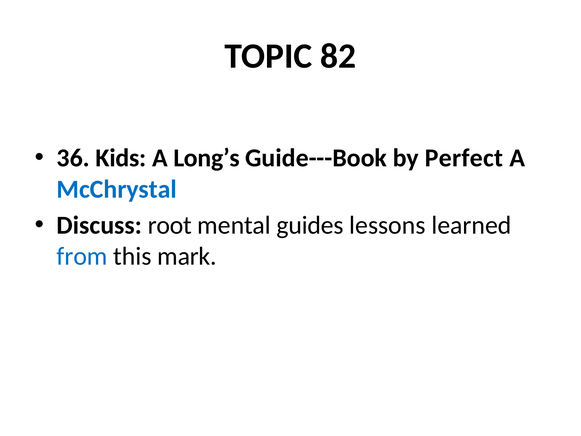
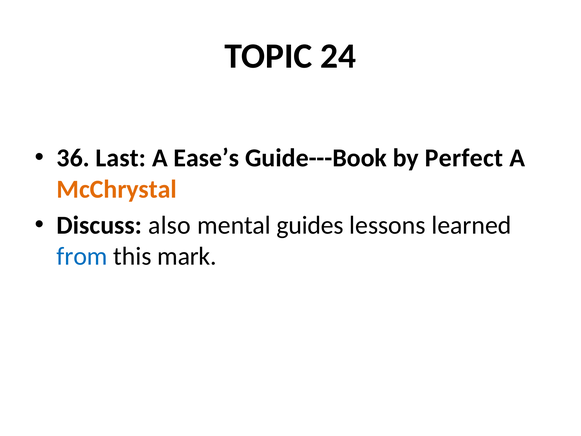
82: 82 -> 24 (338, 56)
Kids: Kids -> Last (121, 158)
Long’s: Long’s -> Ease’s (206, 158)
McChrystal colour: blue -> orange (117, 189)
root: root -> also (169, 225)
